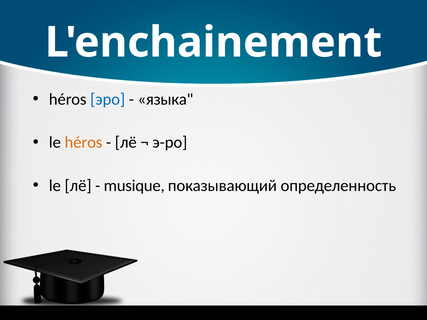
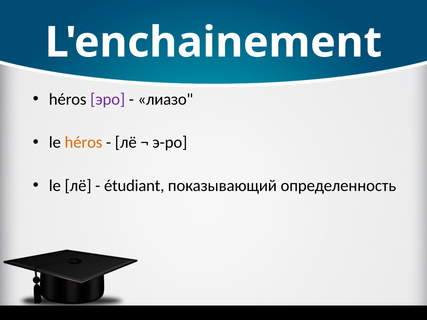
эро colour: blue -> purple (108, 99)
языка: языка -> лиазо (165, 99)
musique: musique -> étudiant (134, 186)
